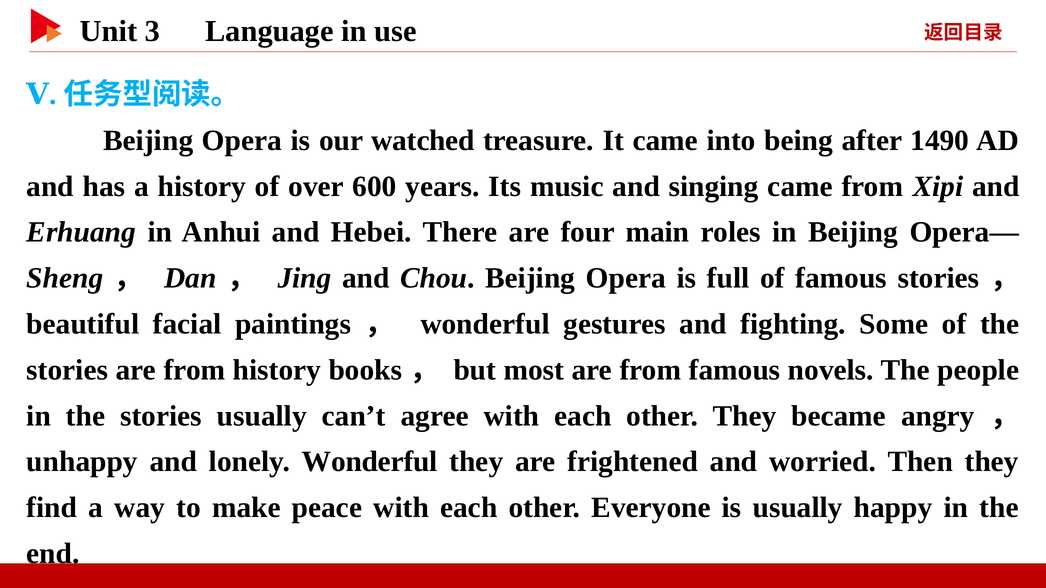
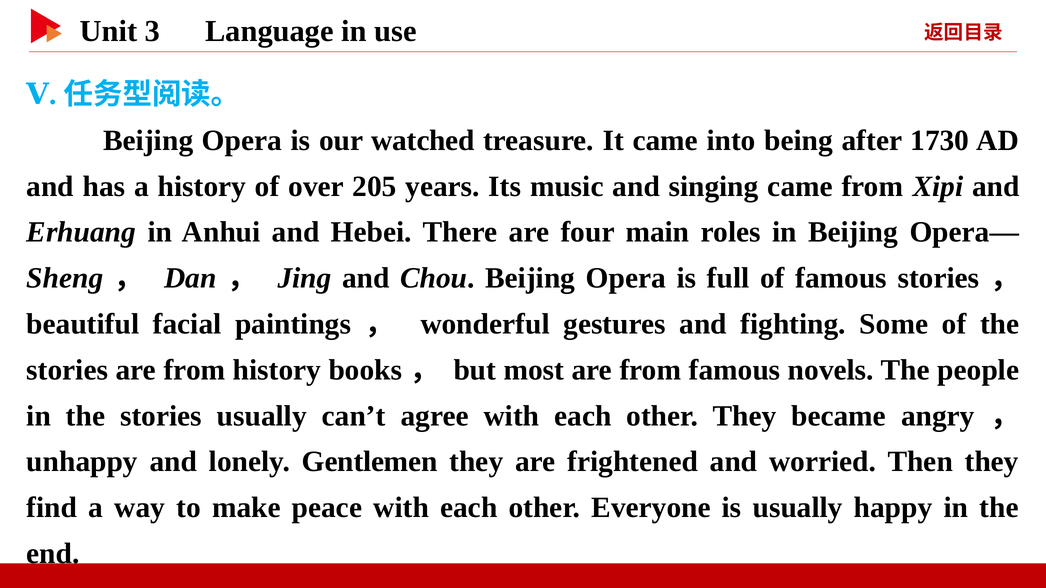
1490: 1490 -> 1730 (940, 141)
600: 600 -> 205 (374, 187)
lonely Wonderful: Wonderful -> Gentlemen (370, 462)
